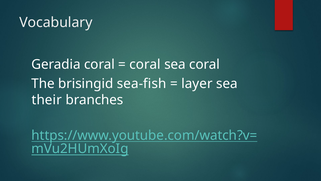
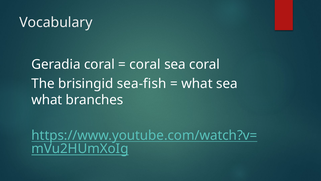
layer: layer -> what (197, 84)
their: their -> what (47, 100)
